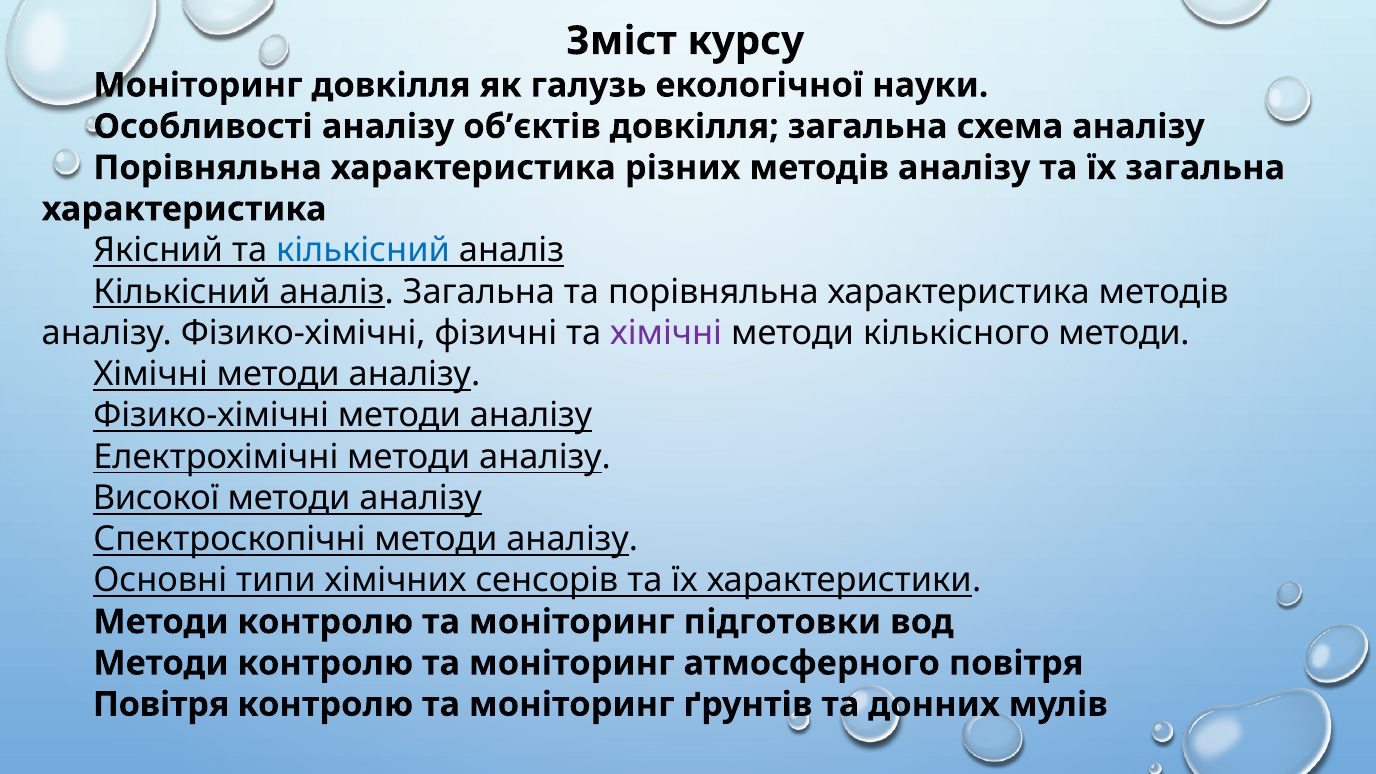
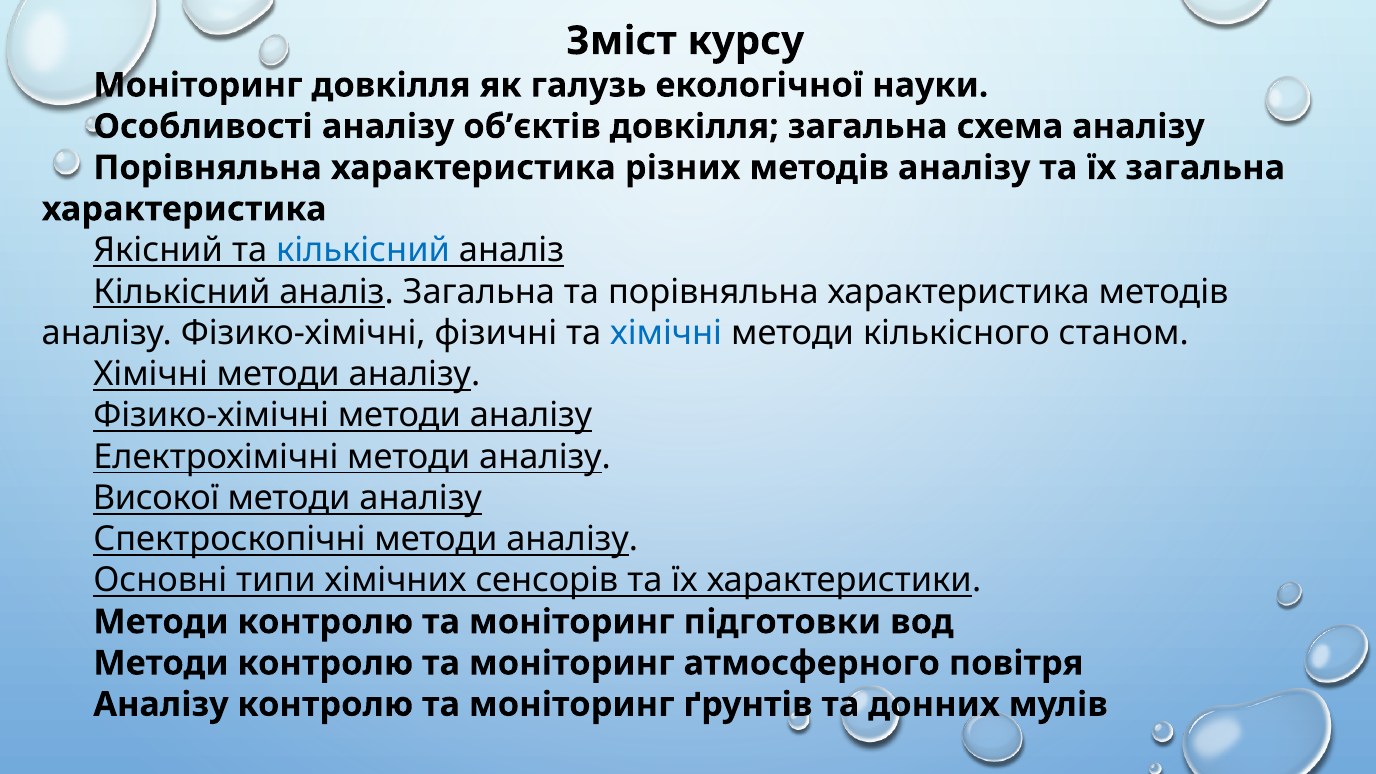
хімічні colour: purple -> blue (666, 333)
кількісного методи: методи -> станом (1124, 333)
Повітря: Повітря -> Аналізу (161, 704)
